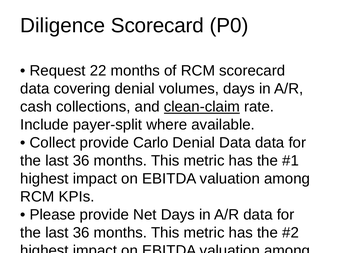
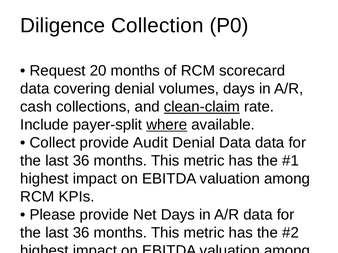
Diligence Scorecard: Scorecard -> Collection (157, 26)
22: 22 -> 20 (98, 71)
where underline: none -> present (167, 125)
Carlo: Carlo -> Audit (151, 143)
